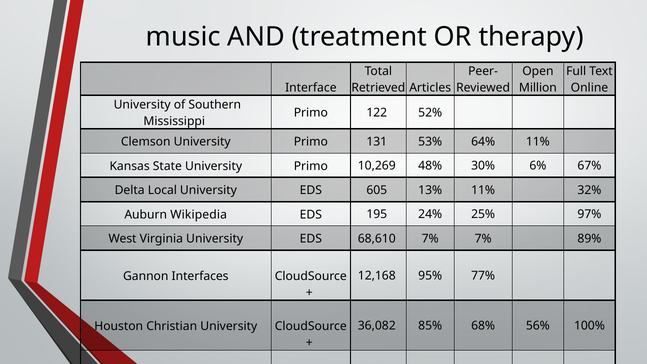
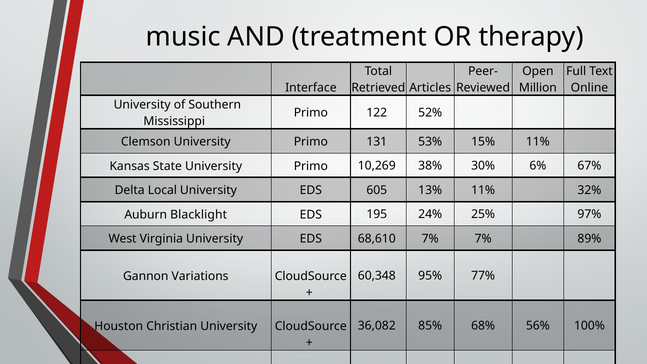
64%: 64% -> 15% (483, 142)
10,269 48%: 48% -> 38% (430, 166)
Wikipedia: Wikipedia -> Blacklight (199, 215)
12,168: 12,168 -> 60,348 (377, 276)
Interfaces: Interfaces -> Variations (200, 276)
